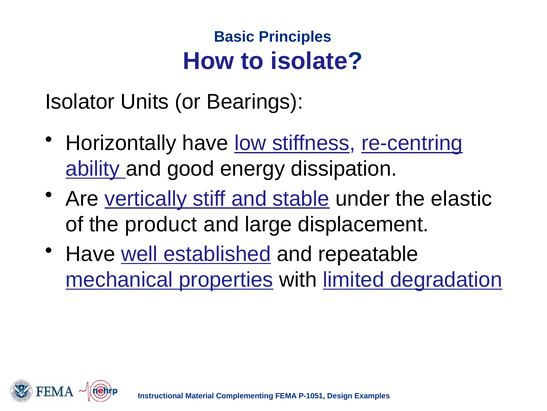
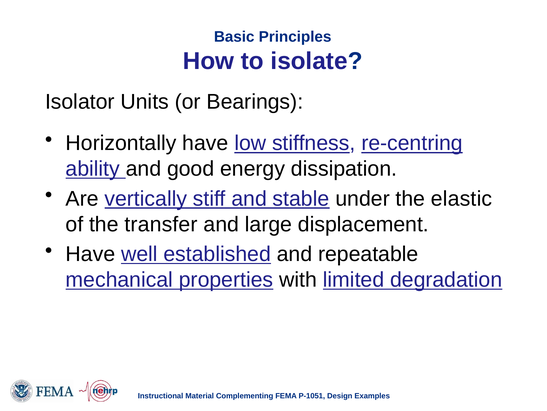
product: product -> transfer (161, 224)
